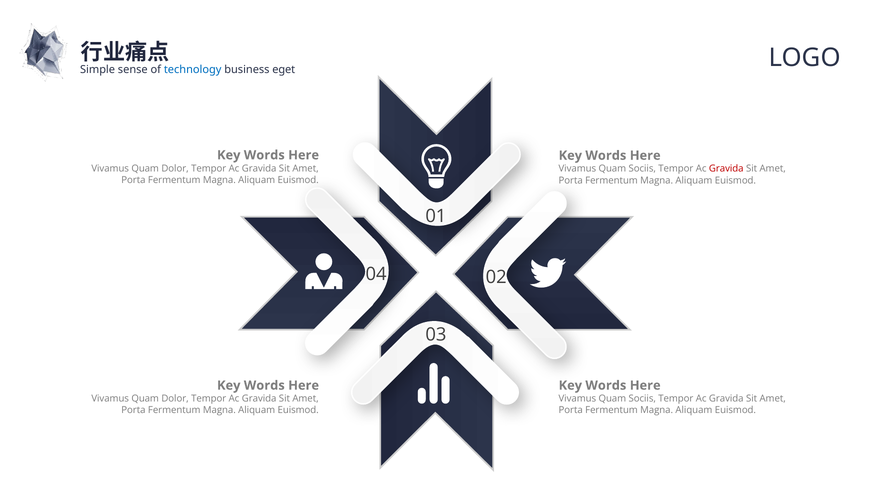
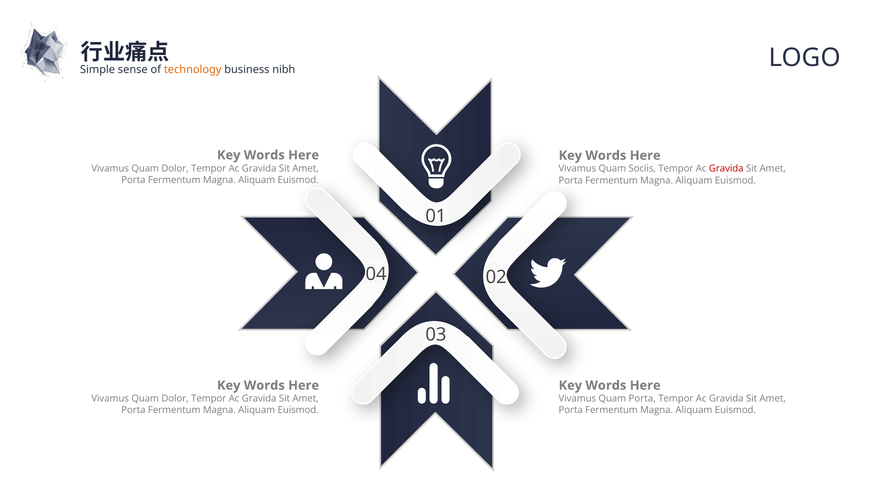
technology colour: blue -> orange (193, 69)
eget: eget -> nibh (284, 69)
Sociis: Sociis -> Porta (642, 399)
